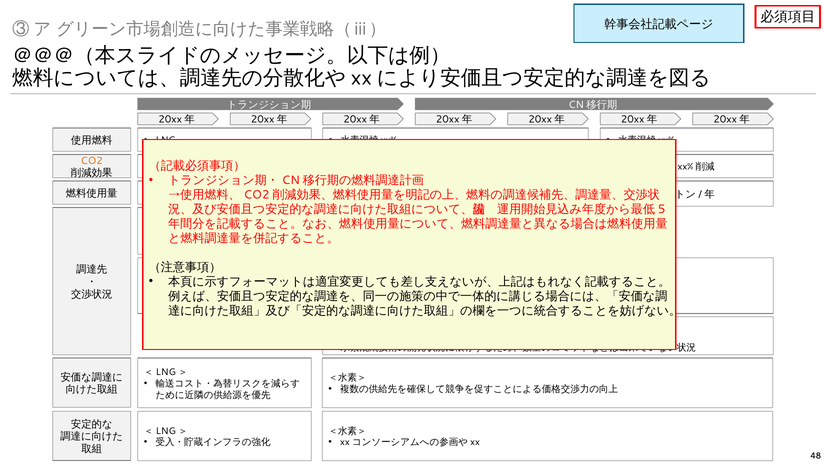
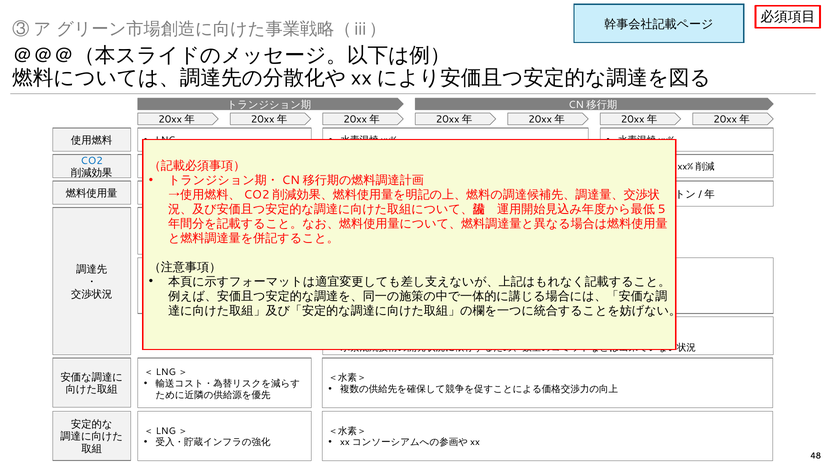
CO2 colour: orange -> blue (92, 160)
